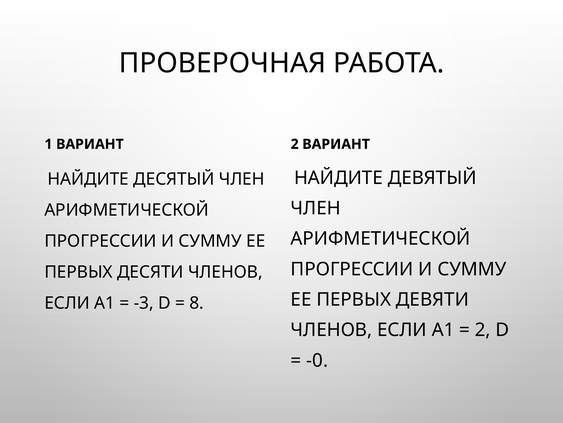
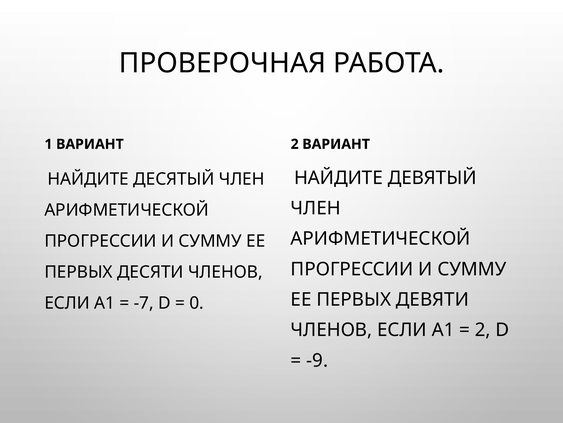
-3: -3 -> -7 (144, 303)
8: 8 -> 0 (197, 303)
-0: -0 -> -9 (317, 360)
